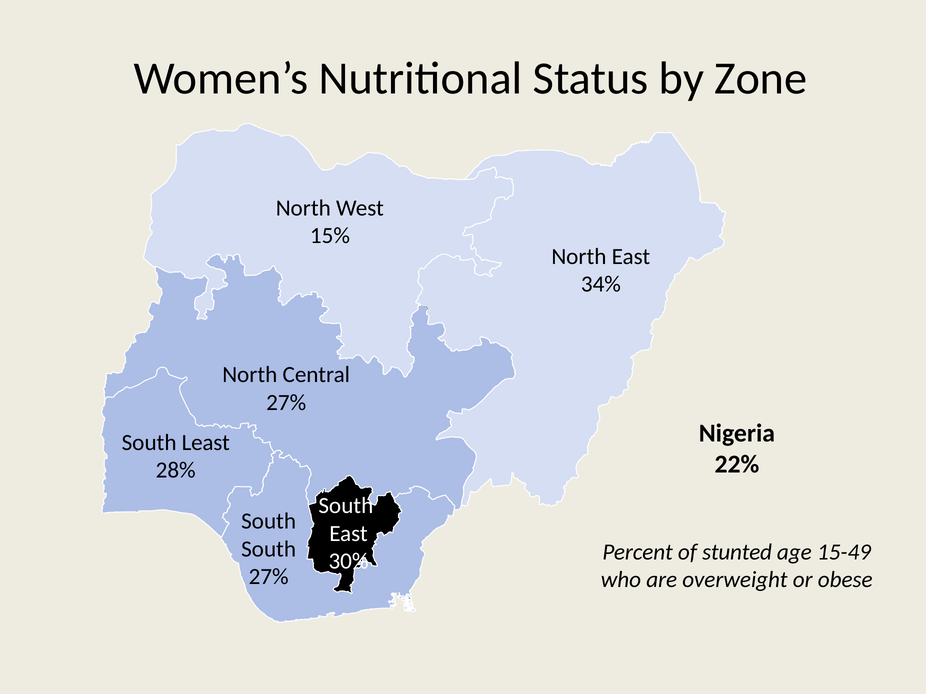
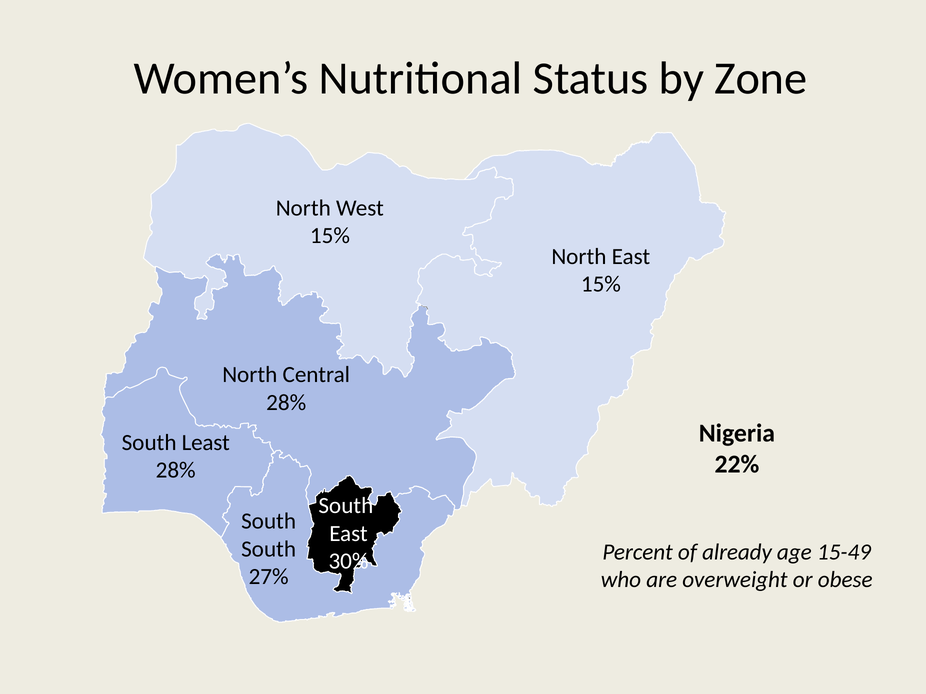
34%: 34% -> 15% (601, 285)
27%: 27% -> 28% (286, 403)
stunted: stunted -> already (737, 552)
